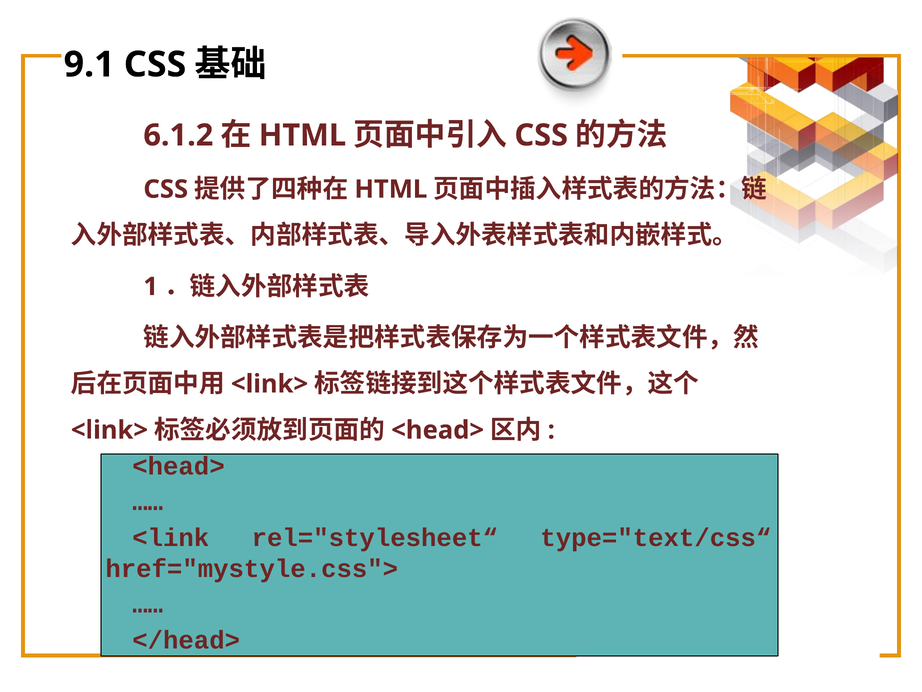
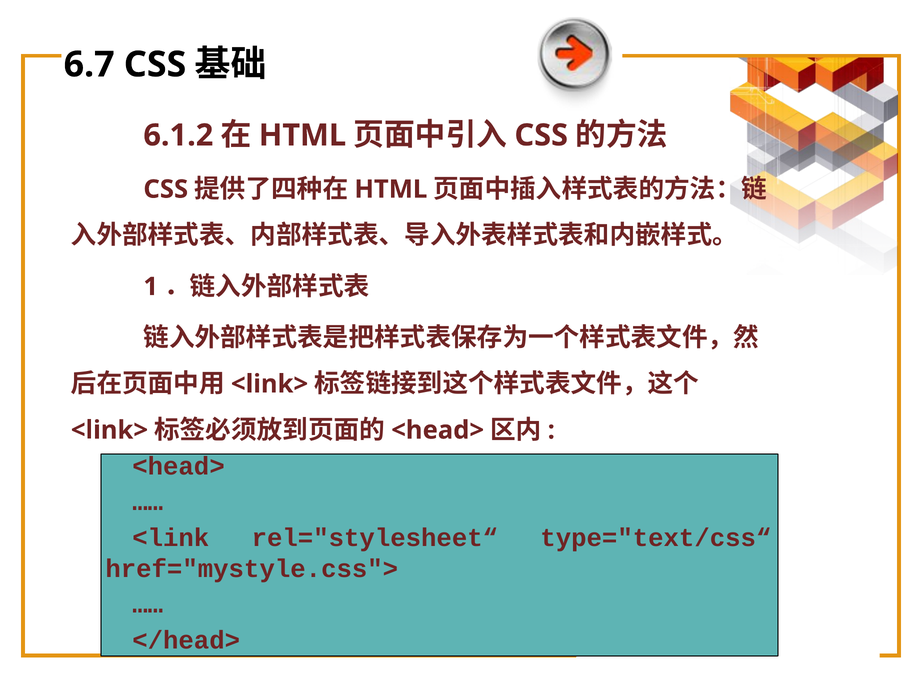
9.1: 9.1 -> 6.7 (89, 65)
